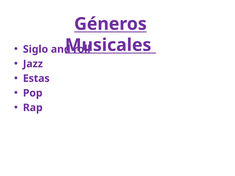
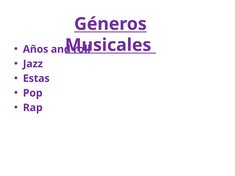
Siglo: Siglo -> Años (36, 49)
